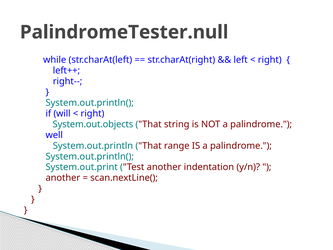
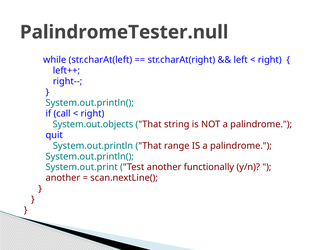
will: will -> call (62, 113)
well: well -> quit (54, 135)
indentation: indentation -> functionally (209, 167)
